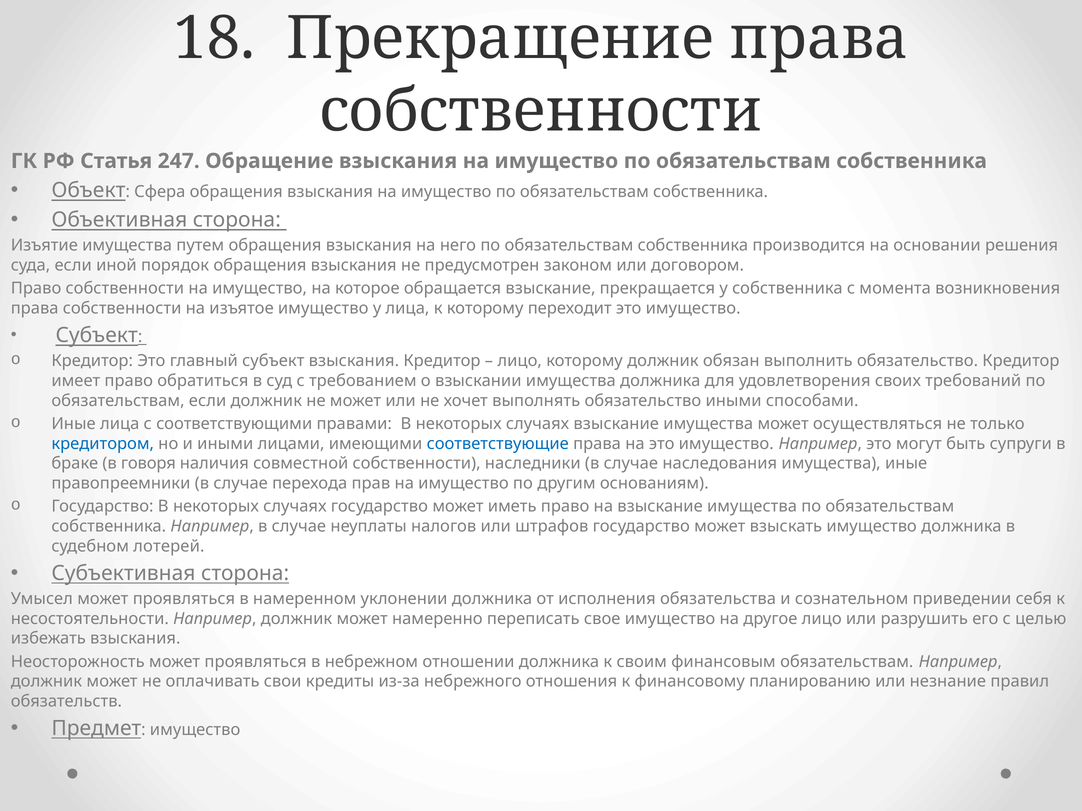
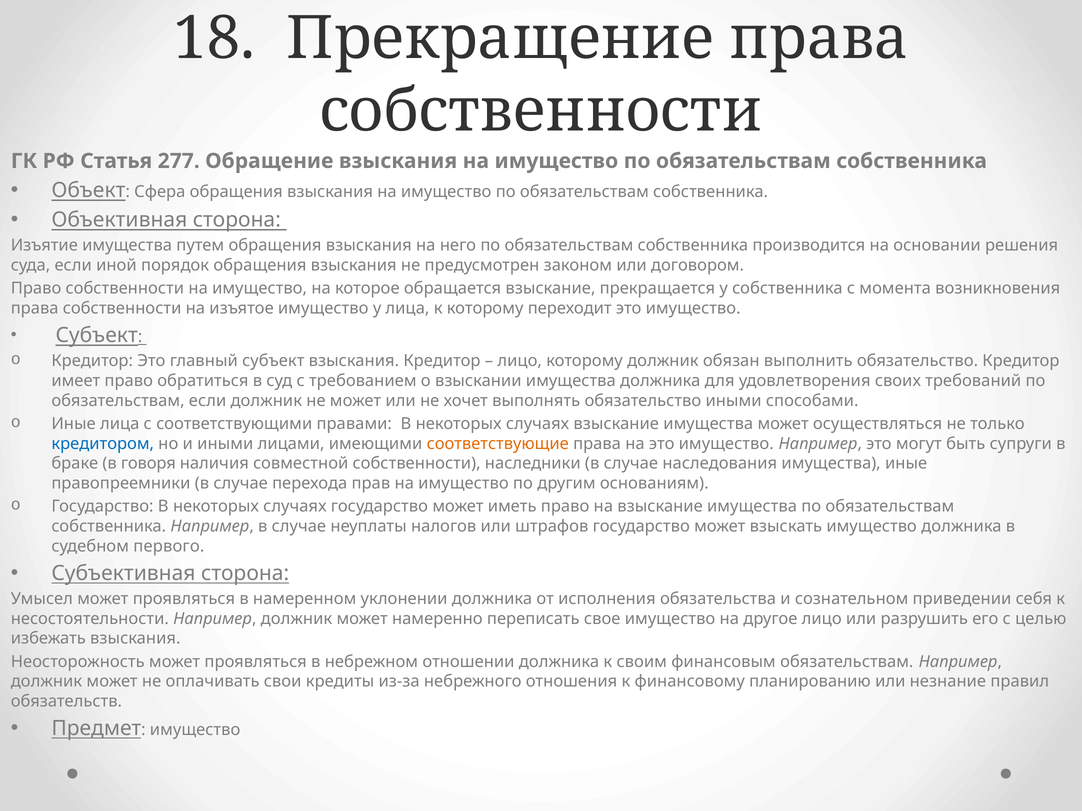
247: 247 -> 277 (179, 161)
соответствующие colour: blue -> orange (498, 444)
лотерей: лотерей -> первого (169, 546)
